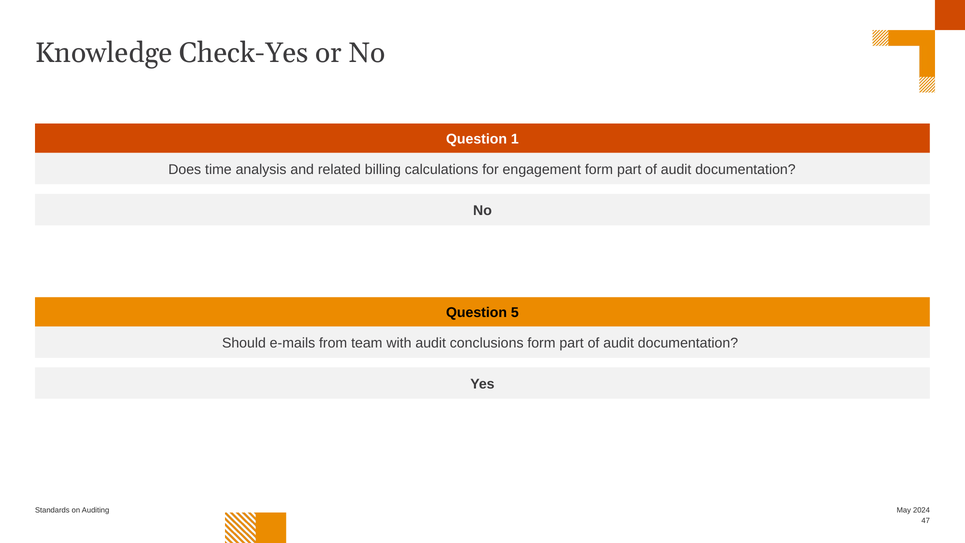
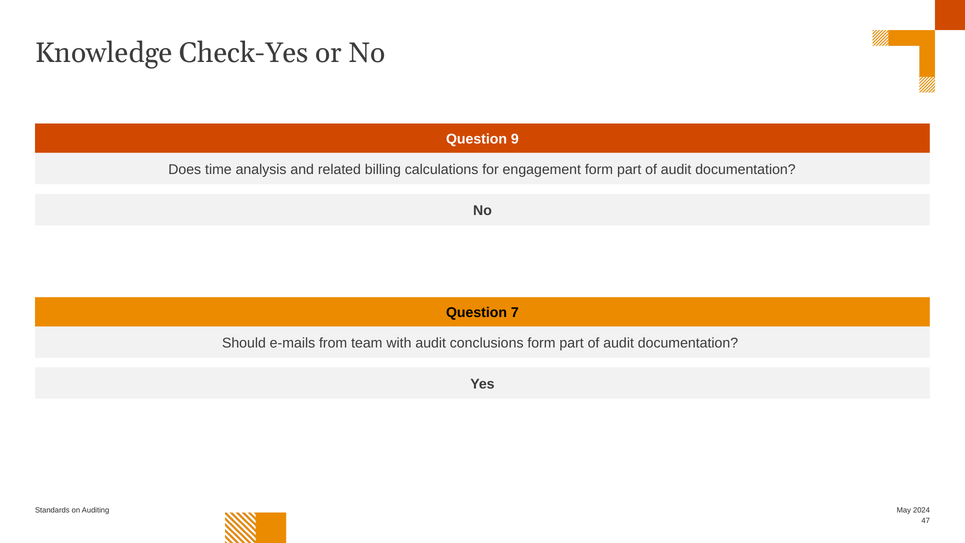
1: 1 -> 9 (515, 139)
5: 5 -> 7 (515, 313)
